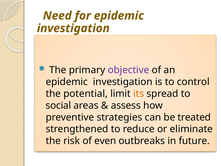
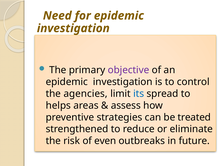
potential: potential -> agencies (86, 94)
its colour: orange -> blue (139, 94)
social: social -> helps (58, 105)
